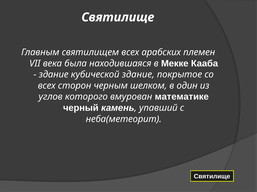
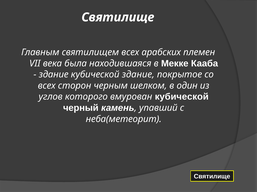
вмурован математике: математике -> кубической (182, 97)
